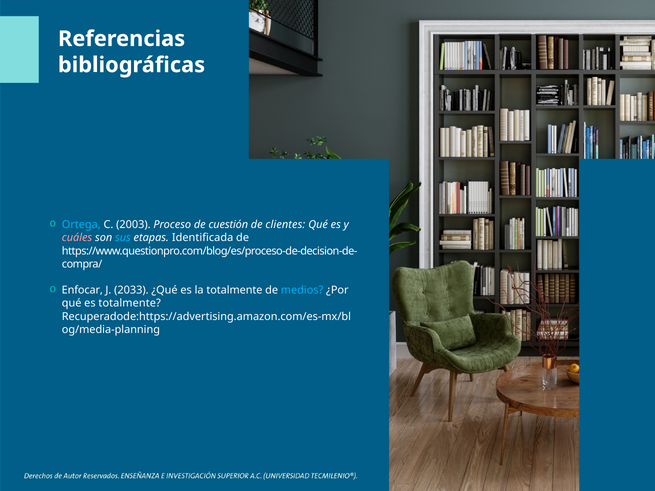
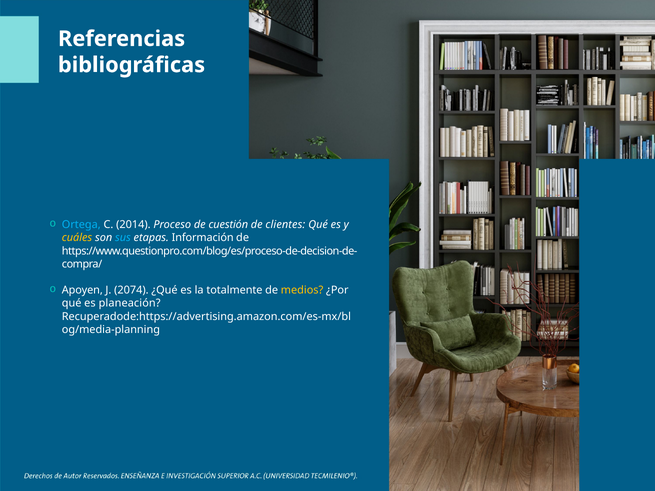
2003: 2003 -> 2014 (133, 225)
cuáles colour: pink -> yellow (77, 238)
Identificada: Identificada -> Información (203, 238)
Enfocar: Enfocar -> Apoyen (82, 290)
2033: 2033 -> 2074 (131, 290)
medios colour: light blue -> yellow (302, 290)
es totalmente: totalmente -> planeación (130, 303)
